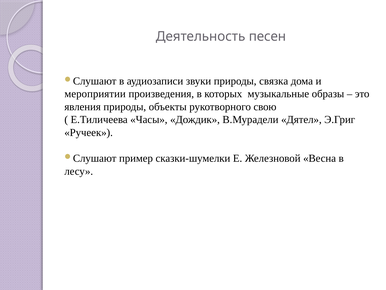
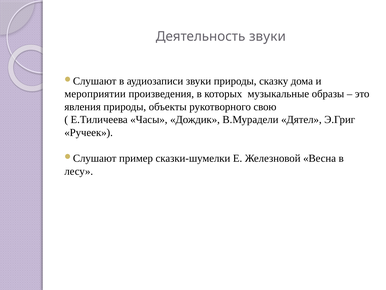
Деятельность песен: песен -> звуки (267, 36)
связка: связка -> сказку (274, 81)
